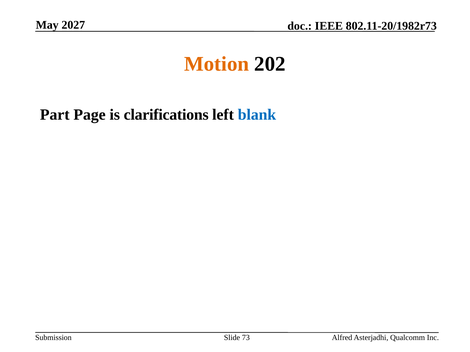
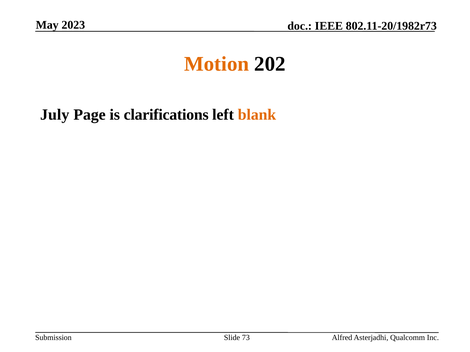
2027: 2027 -> 2023 (73, 25)
Part: Part -> July (55, 115)
blank colour: blue -> orange (257, 115)
